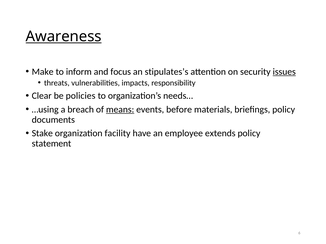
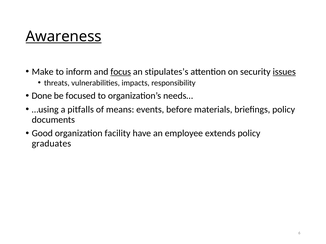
focus underline: none -> present (121, 72)
Clear: Clear -> Done (42, 96)
policies: policies -> focused (81, 96)
breach: breach -> pitfalls (81, 110)
means underline: present -> none (120, 110)
Stake: Stake -> Good (42, 134)
statement: statement -> graduates (51, 144)
